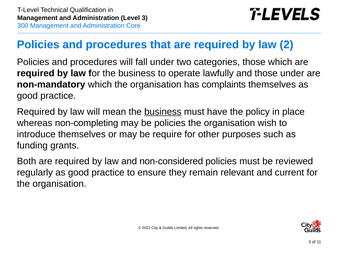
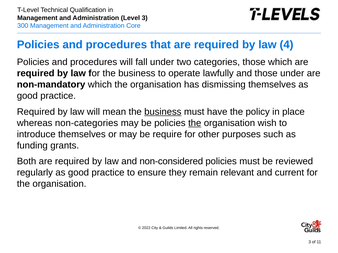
2: 2 -> 4 (287, 45)
complaints: complaints -> dismissing (224, 85)
non-completing: non-completing -> non-categories (87, 123)
the underline: none -> present (195, 123)
